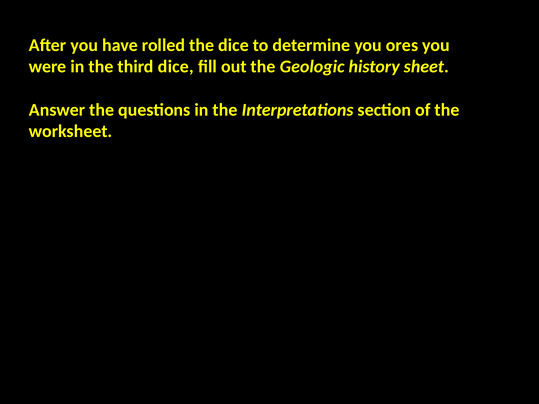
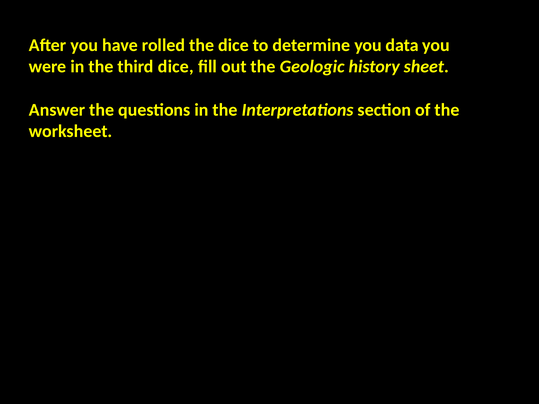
ores: ores -> data (402, 45)
